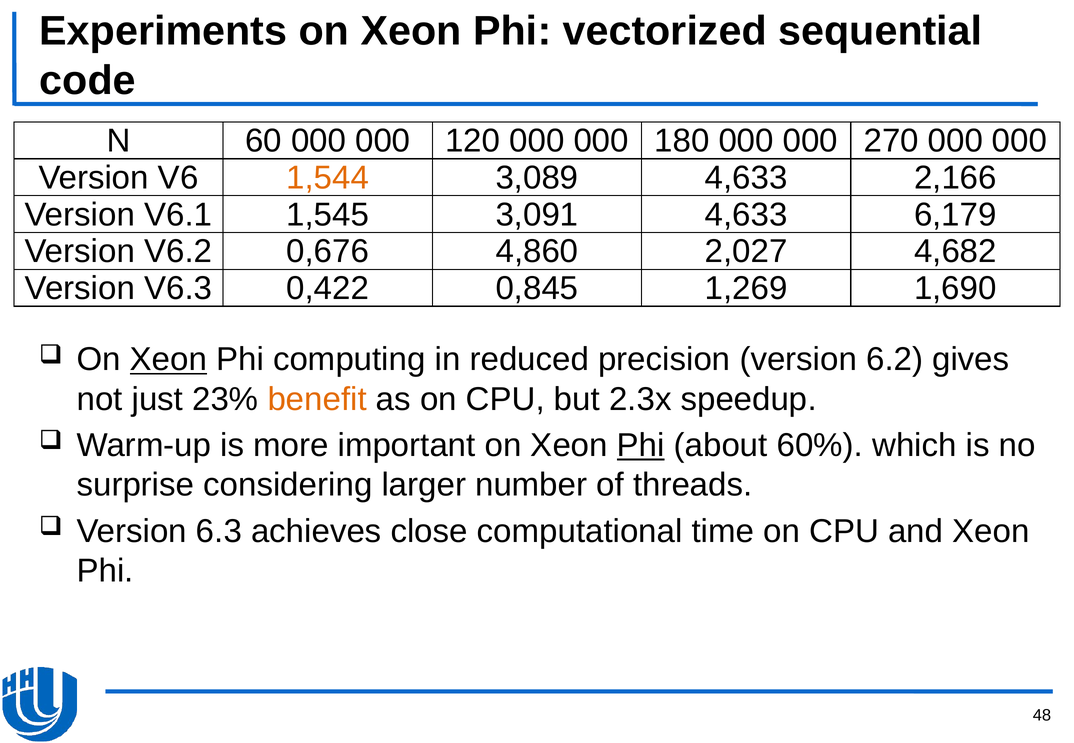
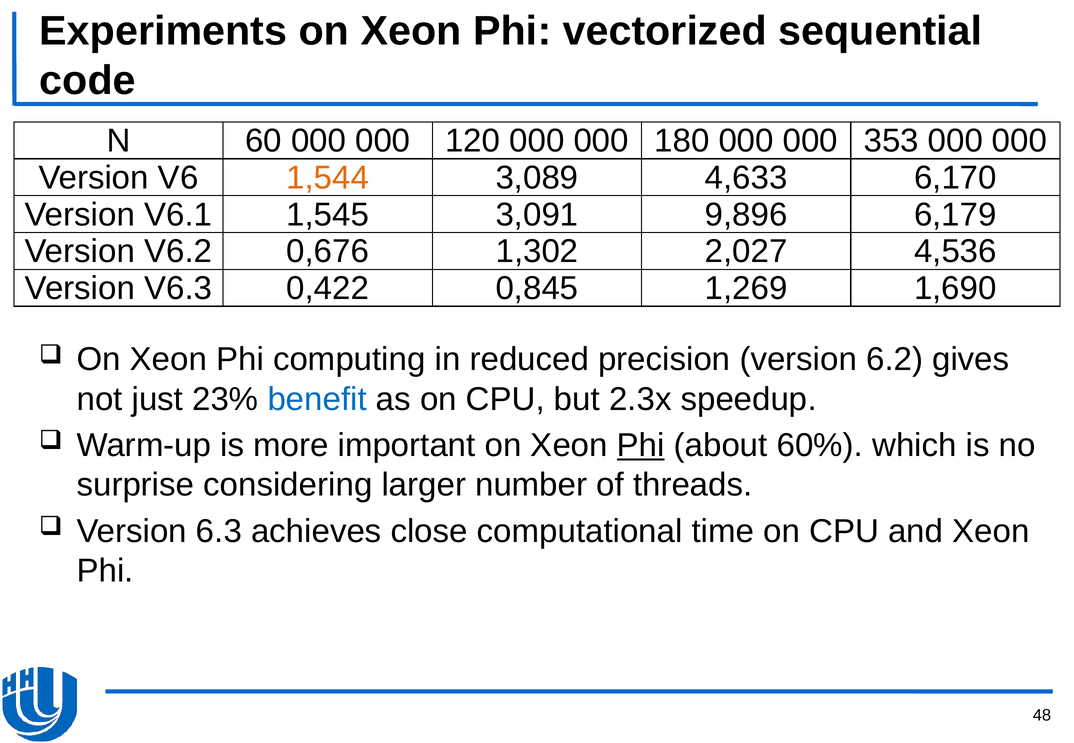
270: 270 -> 353 (891, 141)
2,166: 2,166 -> 6,170 (955, 178)
3,091 4,633: 4,633 -> 9,896 (746, 215)
4,860: 4,860 -> 1,302 (537, 252)
4,682: 4,682 -> 4,536 (955, 252)
Xeon underline: present -> none (168, 360)
benefit colour: orange -> blue (317, 399)
